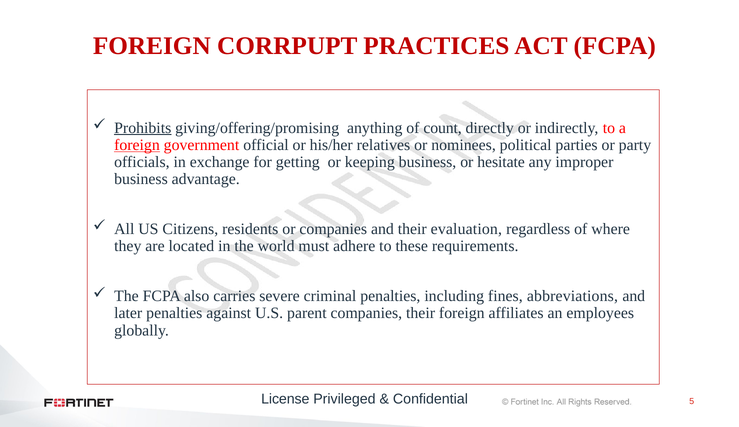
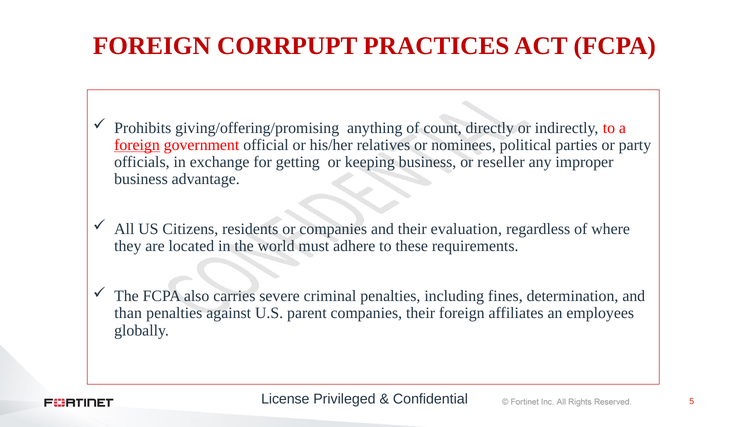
Prohibits underline: present -> none (143, 128)
hesitate: hesitate -> reseller (501, 162)
abbreviations: abbreviations -> determination (573, 296)
later: later -> than (128, 313)
